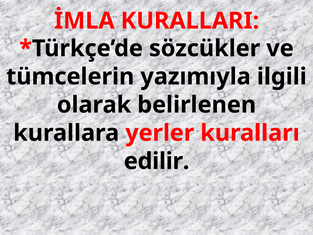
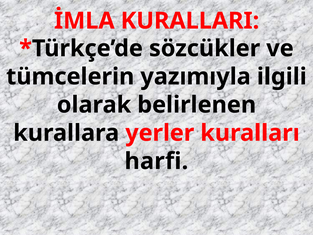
edilir: edilir -> harfi (156, 161)
